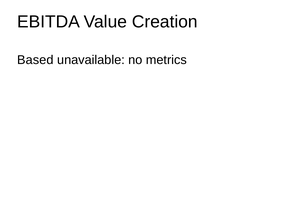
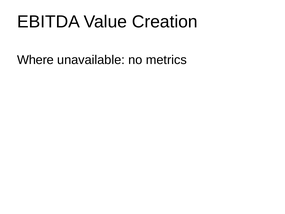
Based: Based -> Where (35, 60)
